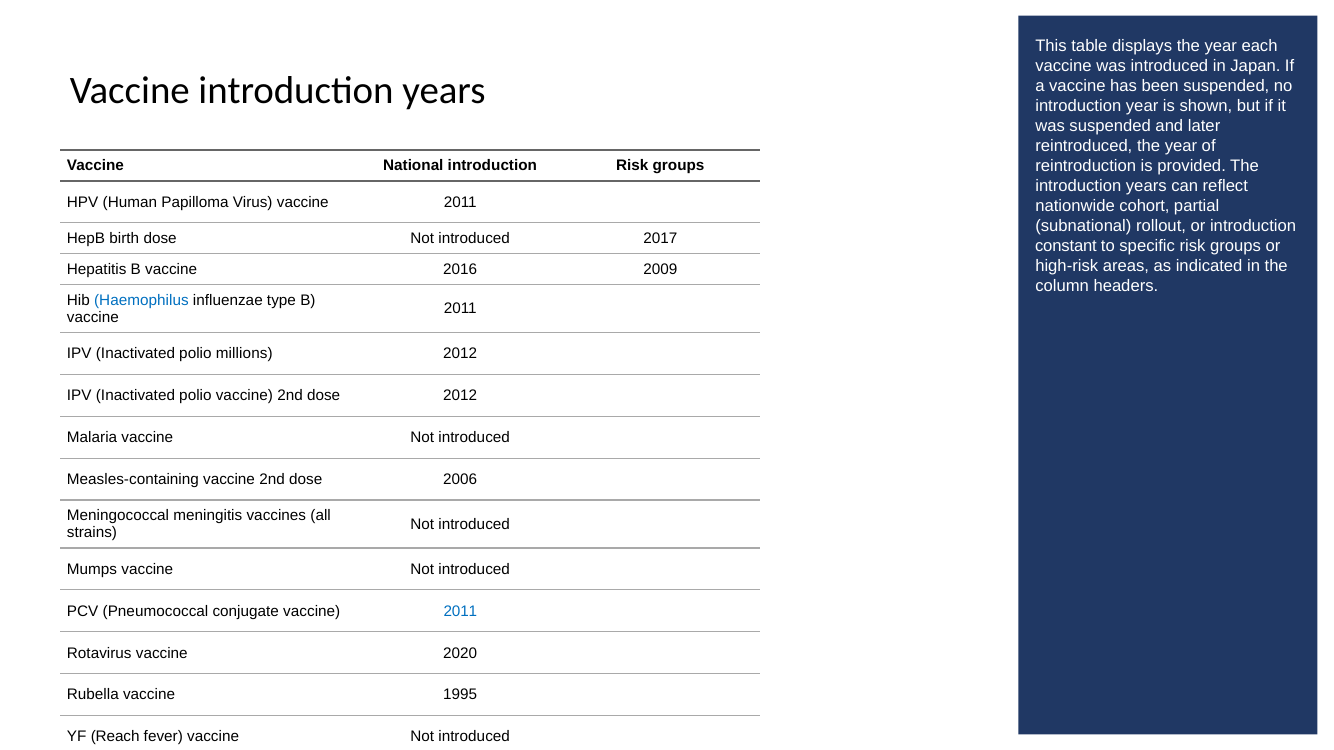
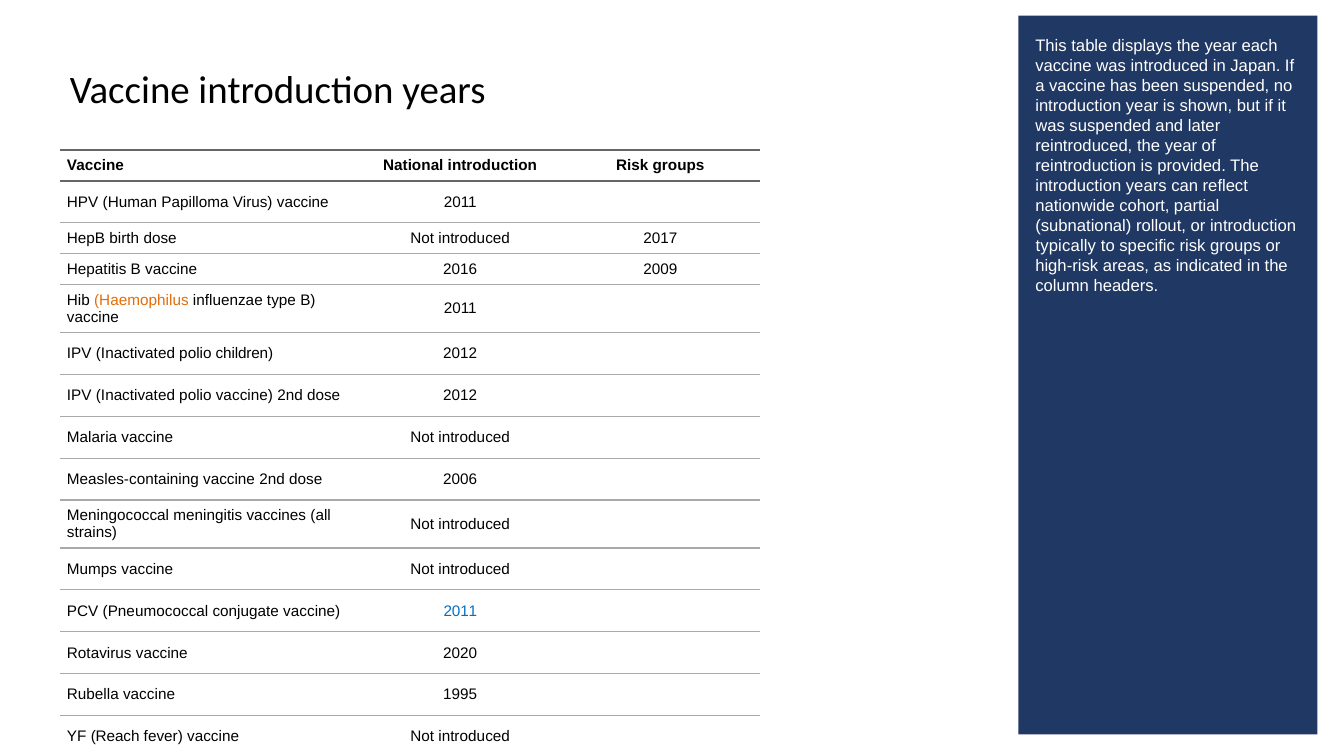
constant: constant -> typically (1066, 246)
Haemophilus colour: blue -> orange (141, 300)
millions: millions -> children (244, 354)
